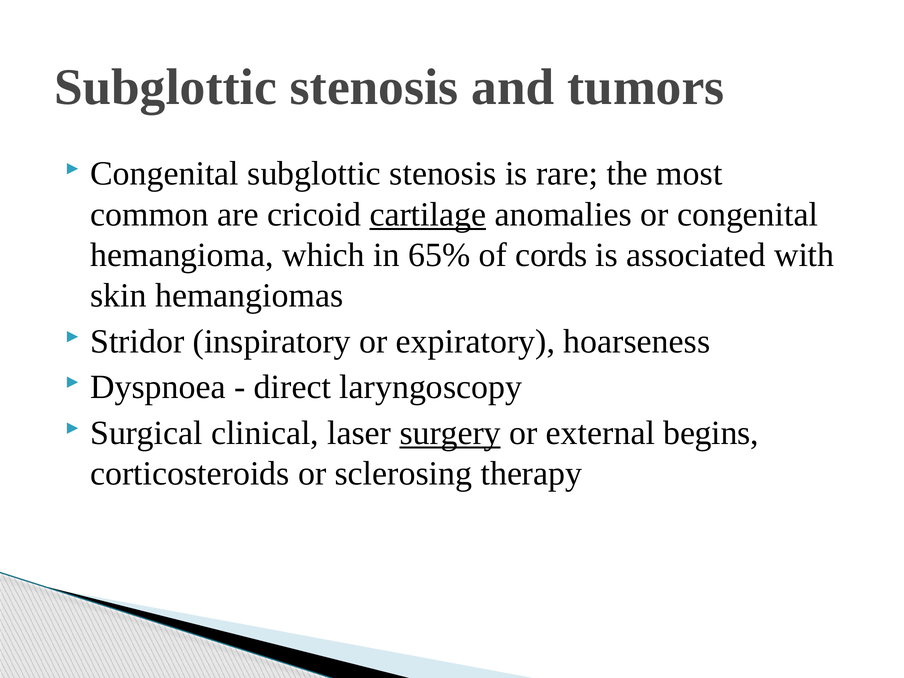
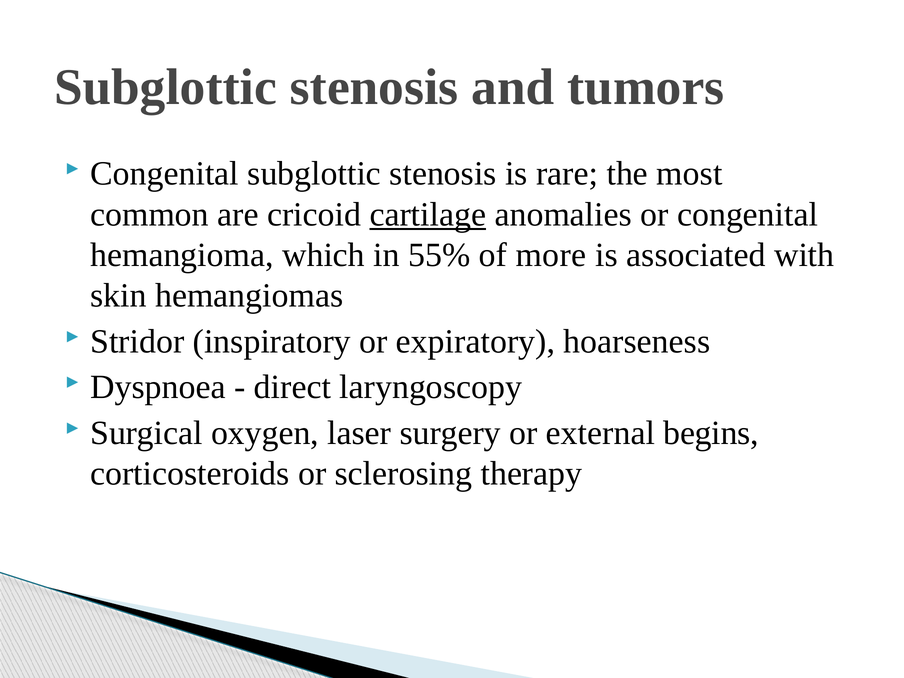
65%: 65% -> 55% (439, 255)
cords: cords -> more (551, 255)
clinical: clinical -> oxygen (265, 433)
surgery underline: present -> none (450, 433)
